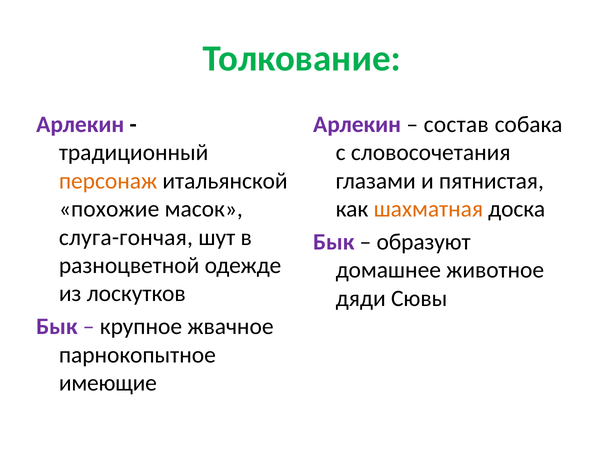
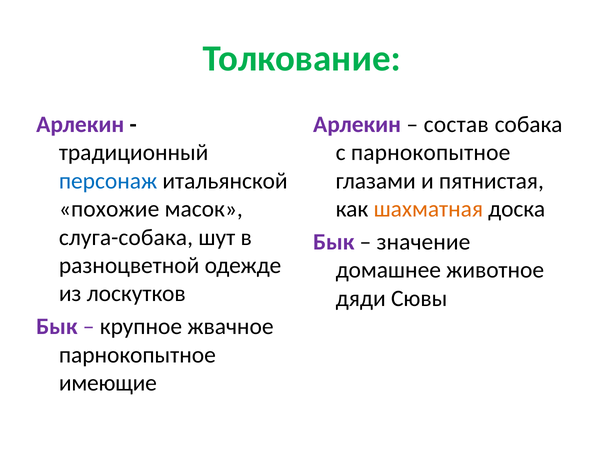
с словосочетания: словосочетания -> парнокопытное (431, 153)
персонаж colour: orange -> blue (108, 181)
слуга-гончая: слуга-гончая -> слуга-собака (126, 237)
образуют: образуют -> значение (424, 242)
